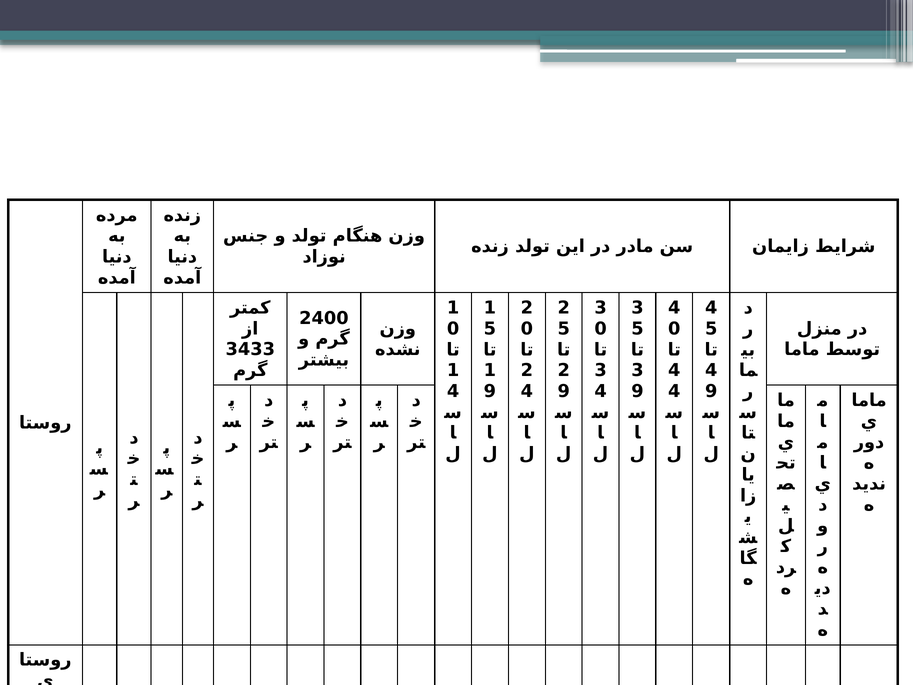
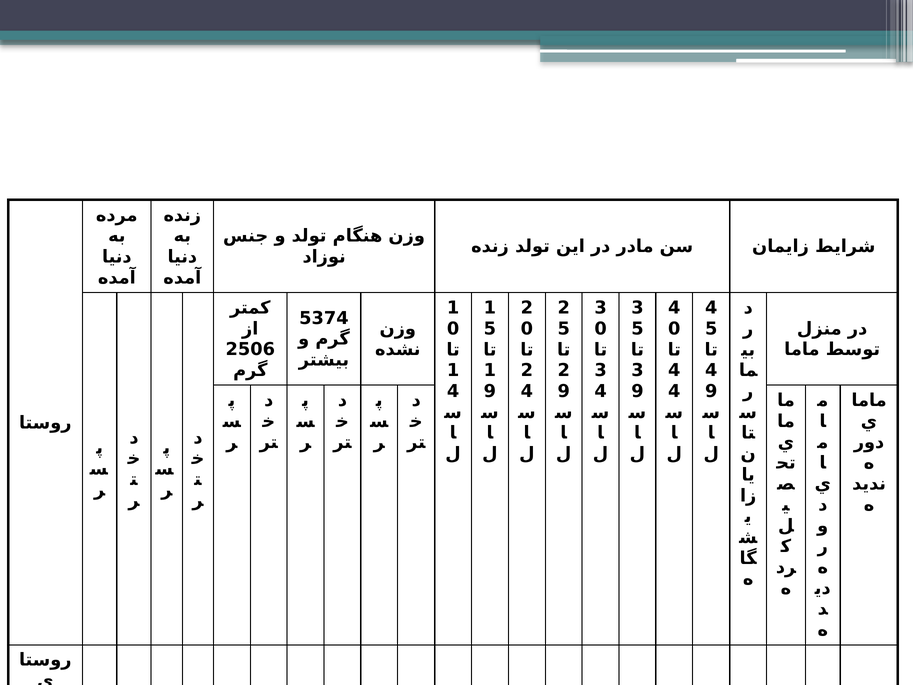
2400: 2400 -> 5374 (324, 318)
3433: 3433 -> 2506 (250, 349)
